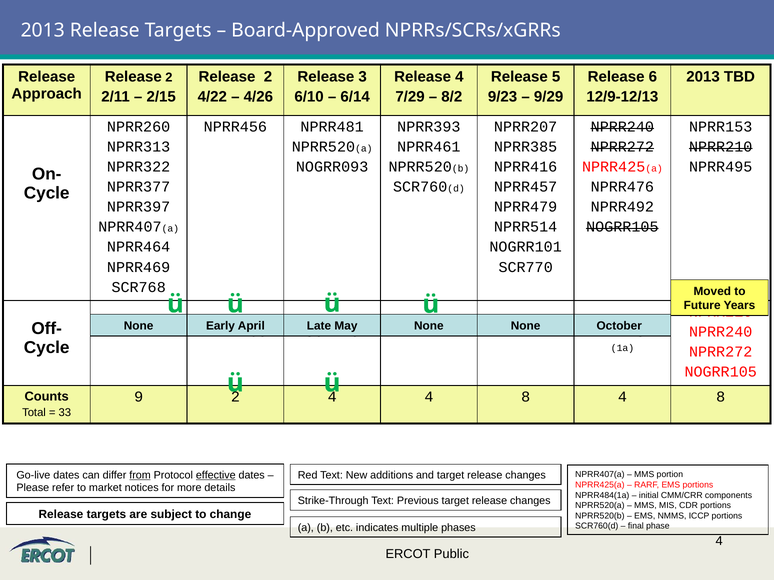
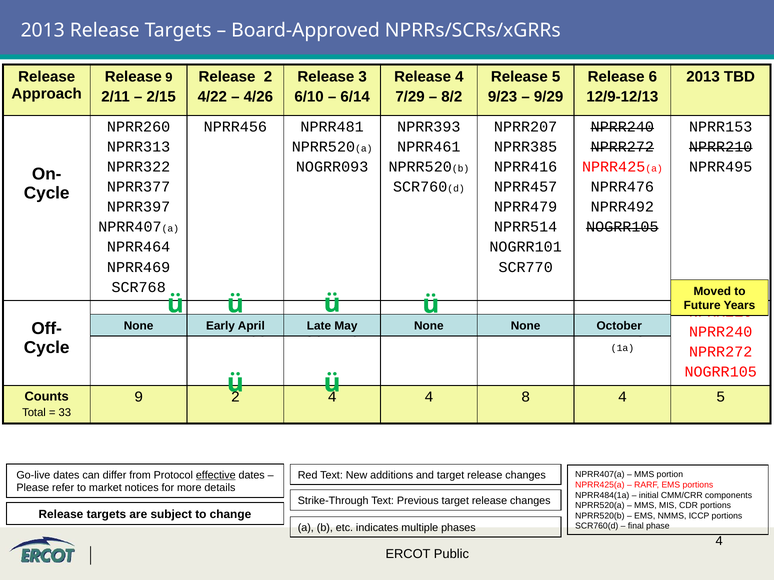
2: 2 -> 9 (169, 78)
8 4 8: 8 -> 5 (721, 397)
from underline: present -> none (140, 475)
